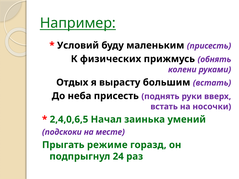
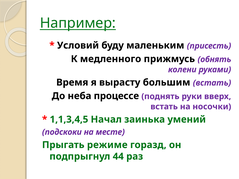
физических: физических -> медленного (111, 59)
Отдых: Отдых -> Время (72, 83)
неба присесть: присесть -> процессе (116, 96)
2,4,0,6,5: 2,4,0,6,5 -> 1,1,3,4,5 (69, 120)
24: 24 -> 44 (118, 157)
